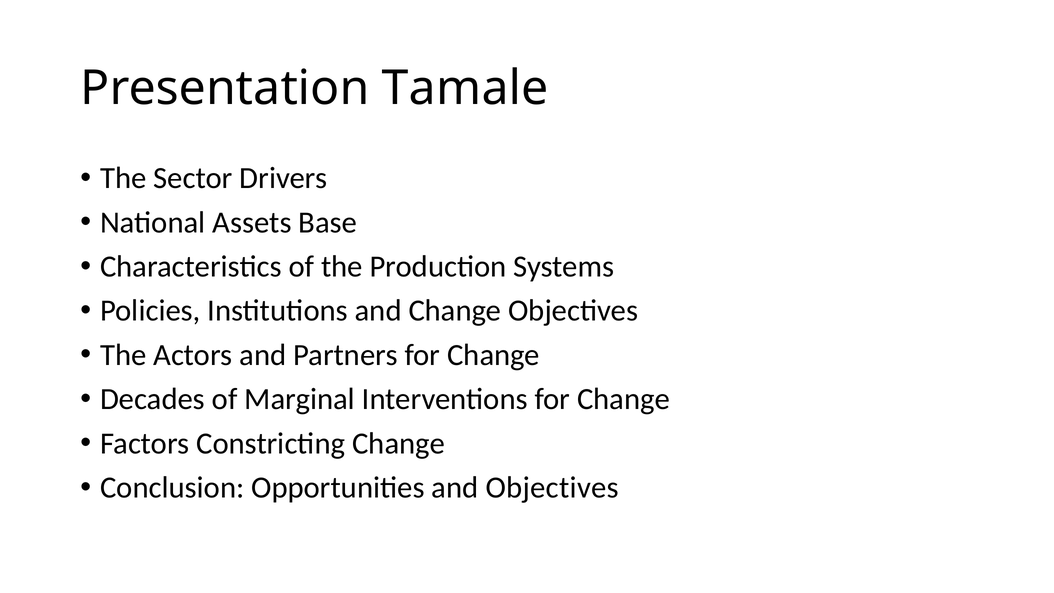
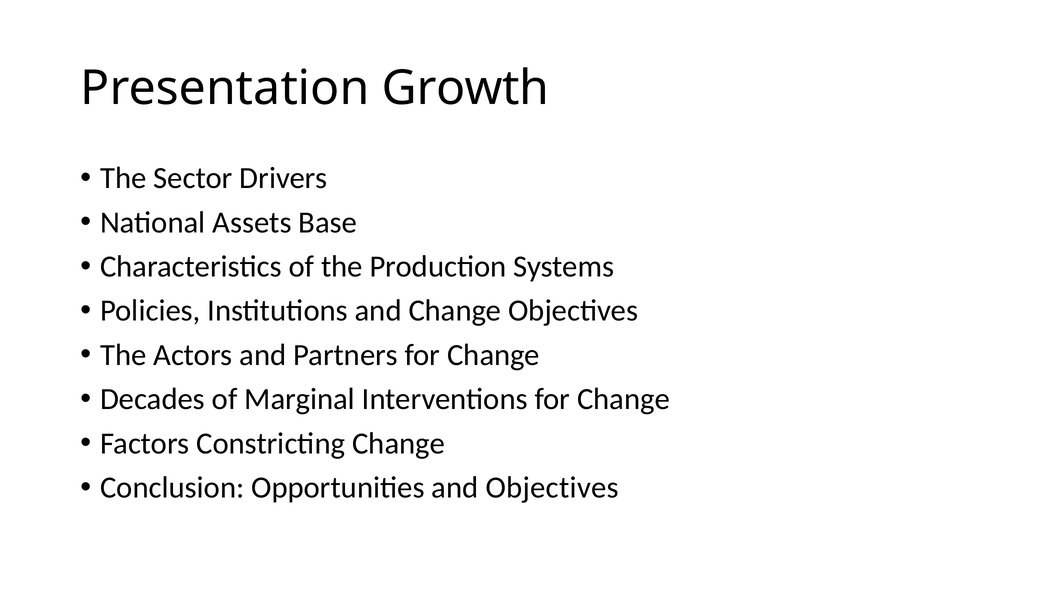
Tamale: Tamale -> Growth (466, 89)
